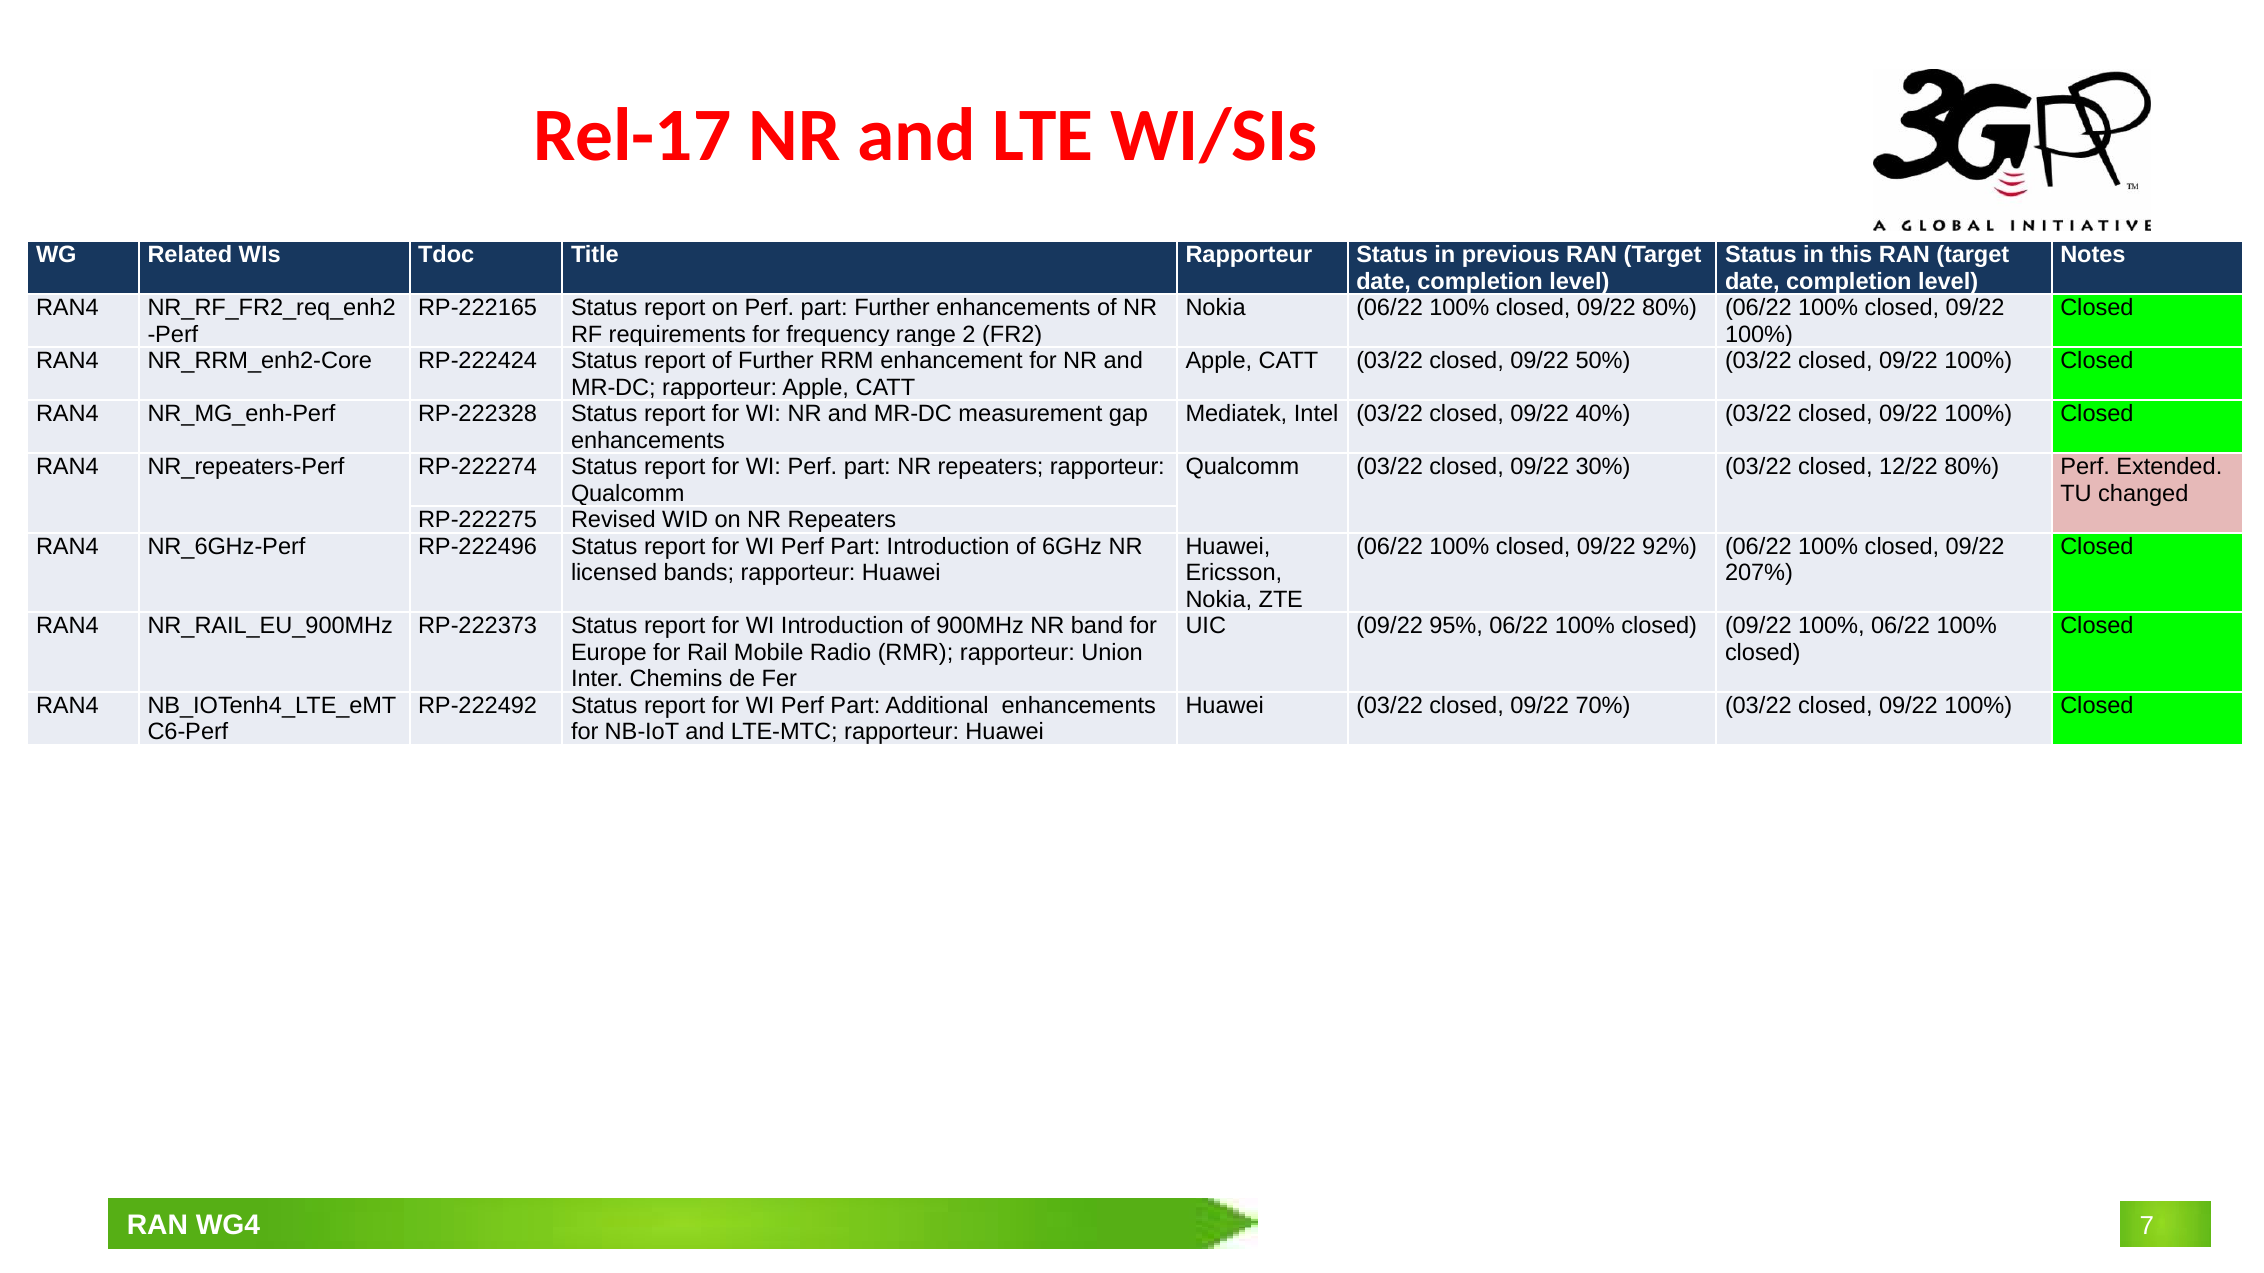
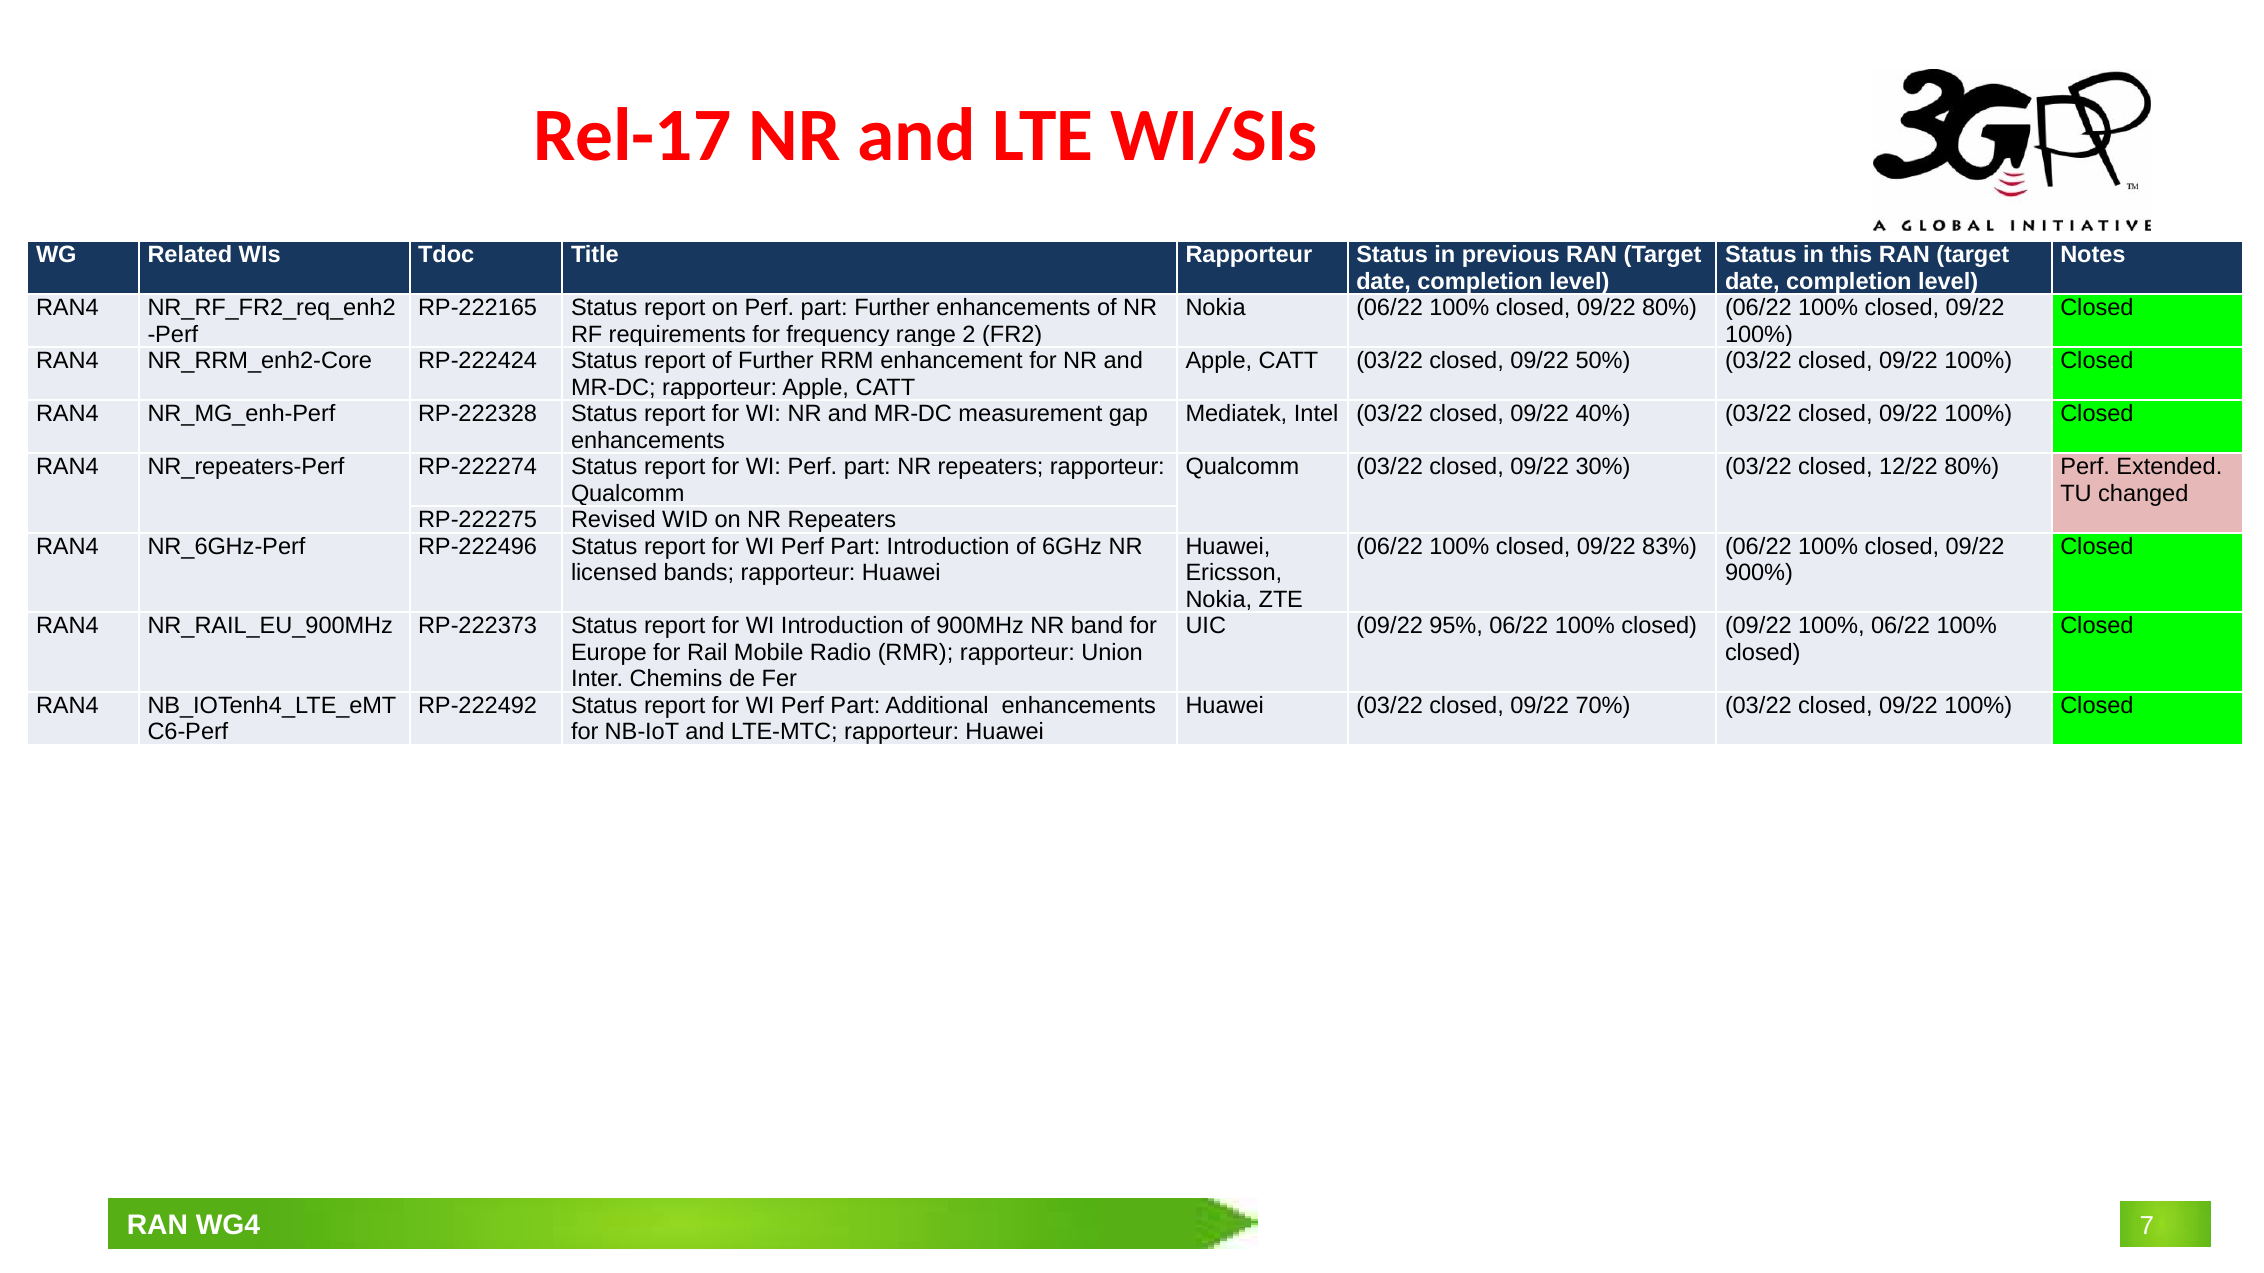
92%: 92% -> 83% (1670, 547)
207%: 207% -> 900% (1759, 573)
